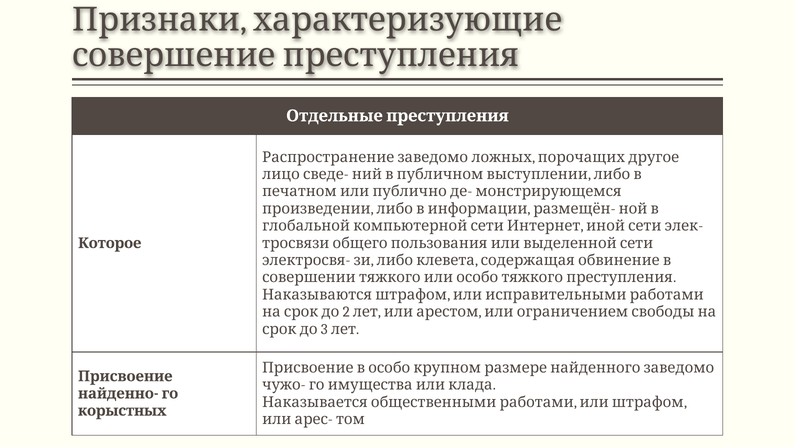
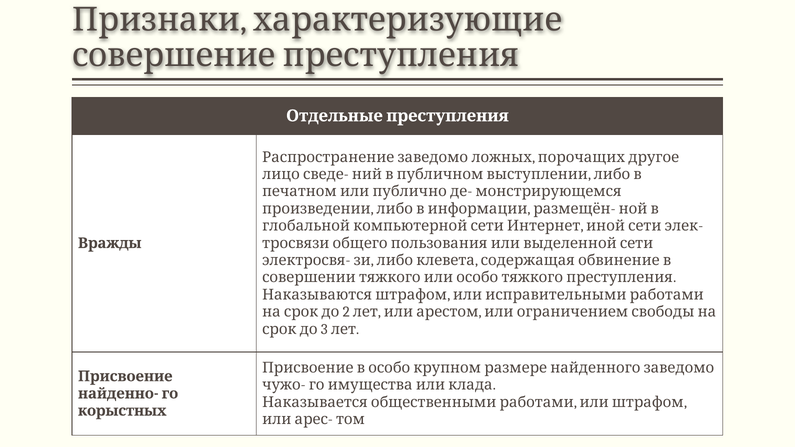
Которое: Которое -> Вражды (110, 243)
